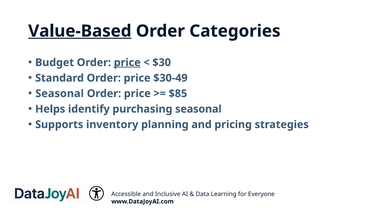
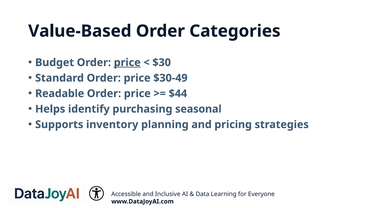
Value-Based underline: present -> none (80, 31)
Seasonal: Seasonal -> Readable (60, 94)
$85: $85 -> $44 (178, 94)
